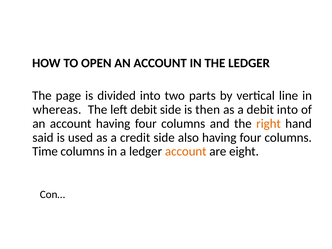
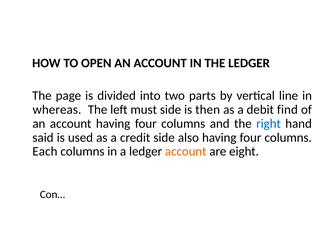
left debit: debit -> must (144, 110)
debit into: into -> find (287, 110)
right colour: orange -> blue (268, 124)
Time: Time -> Each (45, 151)
